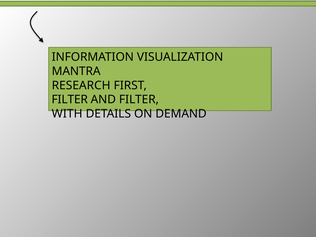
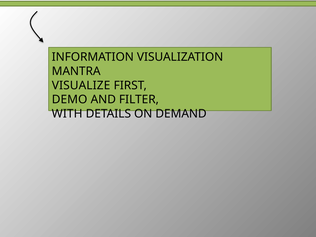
RESEARCH: RESEARCH -> VISUALIZE (81, 85)
FILTER: FILTER -> DEMO (70, 100)
